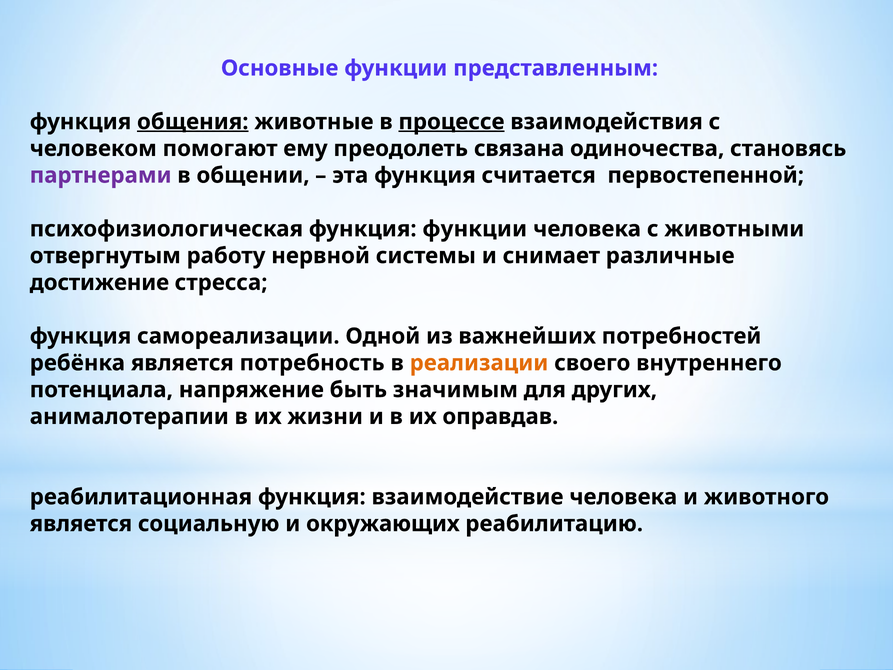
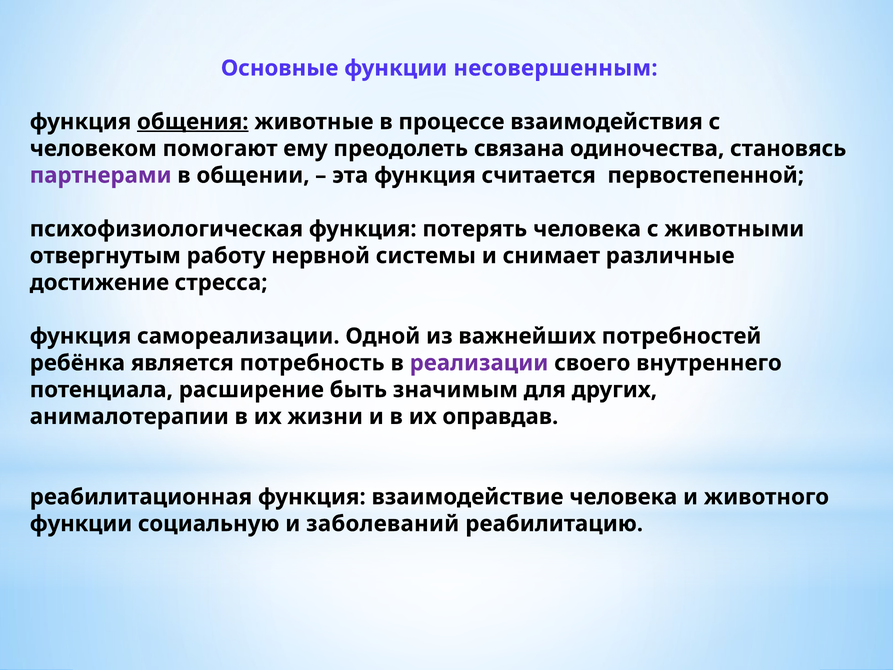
представленным: представленным -> несовершенным (555, 68)
процессе underline: present -> none (451, 122)
функция функции: функции -> потерять (475, 229)
реализации colour: orange -> purple (479, 363)
напряжение: напряжение -> расширение (251, 390)
является: является -> функции (81, 524)
окружающих: окружающих -> заболеваний (383, 524)
